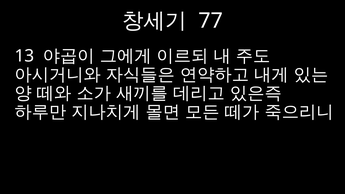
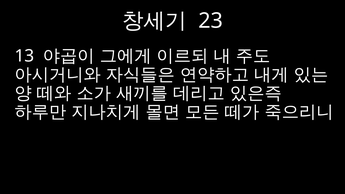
77: 77 -> 23 (211, 21)
